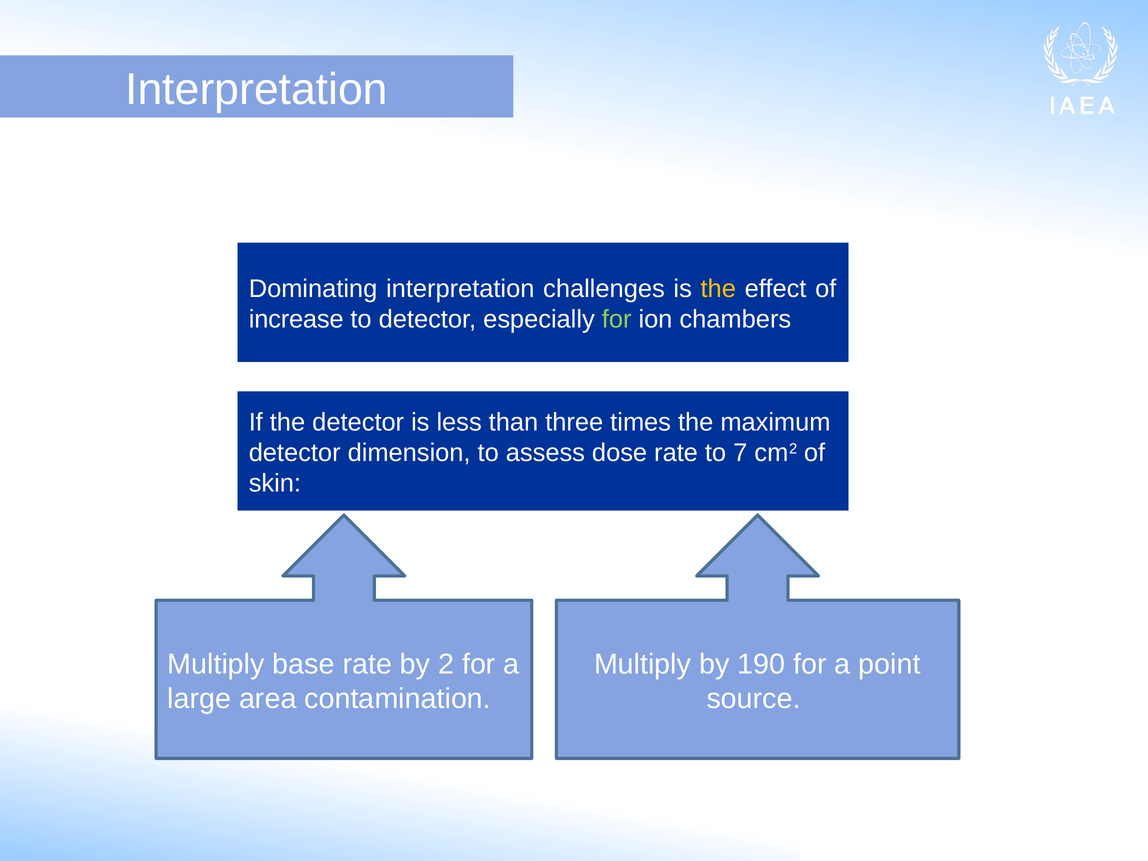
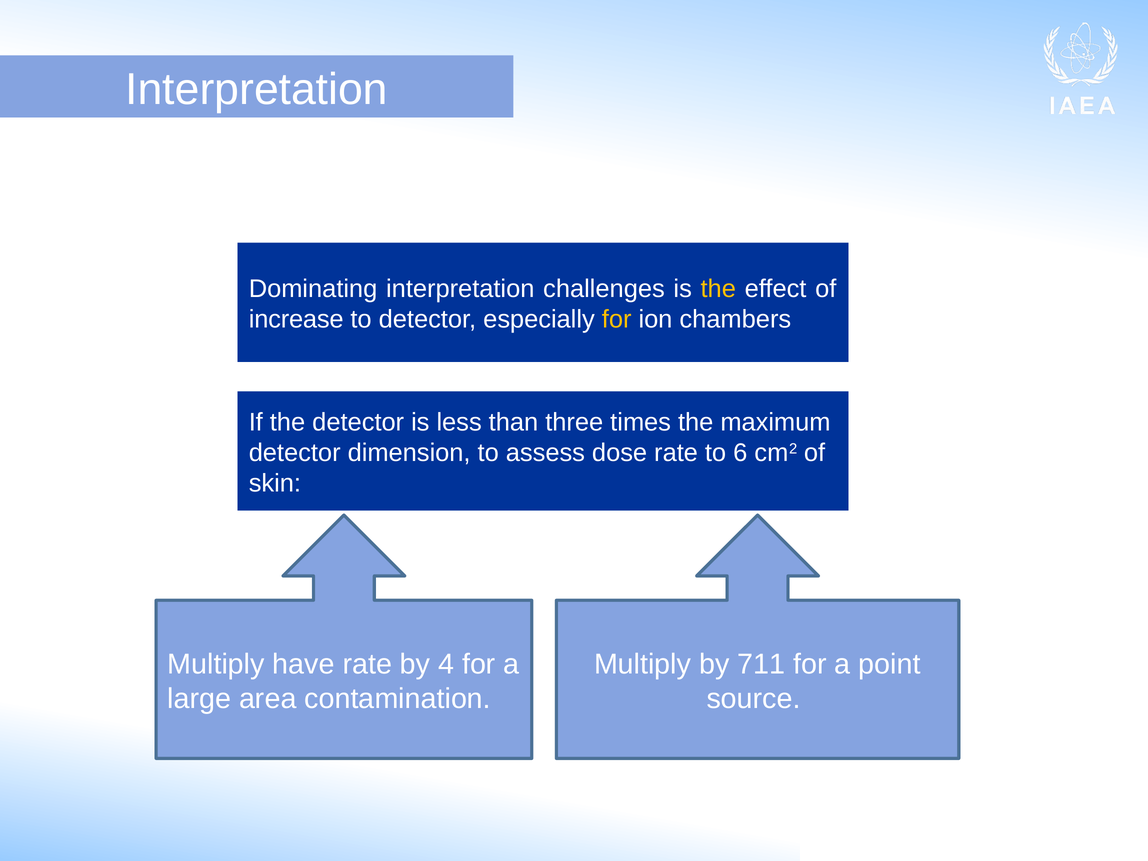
for colour: light green -> yellow (617, 319)
7: 7 -> 6 (740, 453)
base: base -> have (304, 664)
2: 2 -> 4 (446, 664)
190: 190 -> 711 (761, 664)
